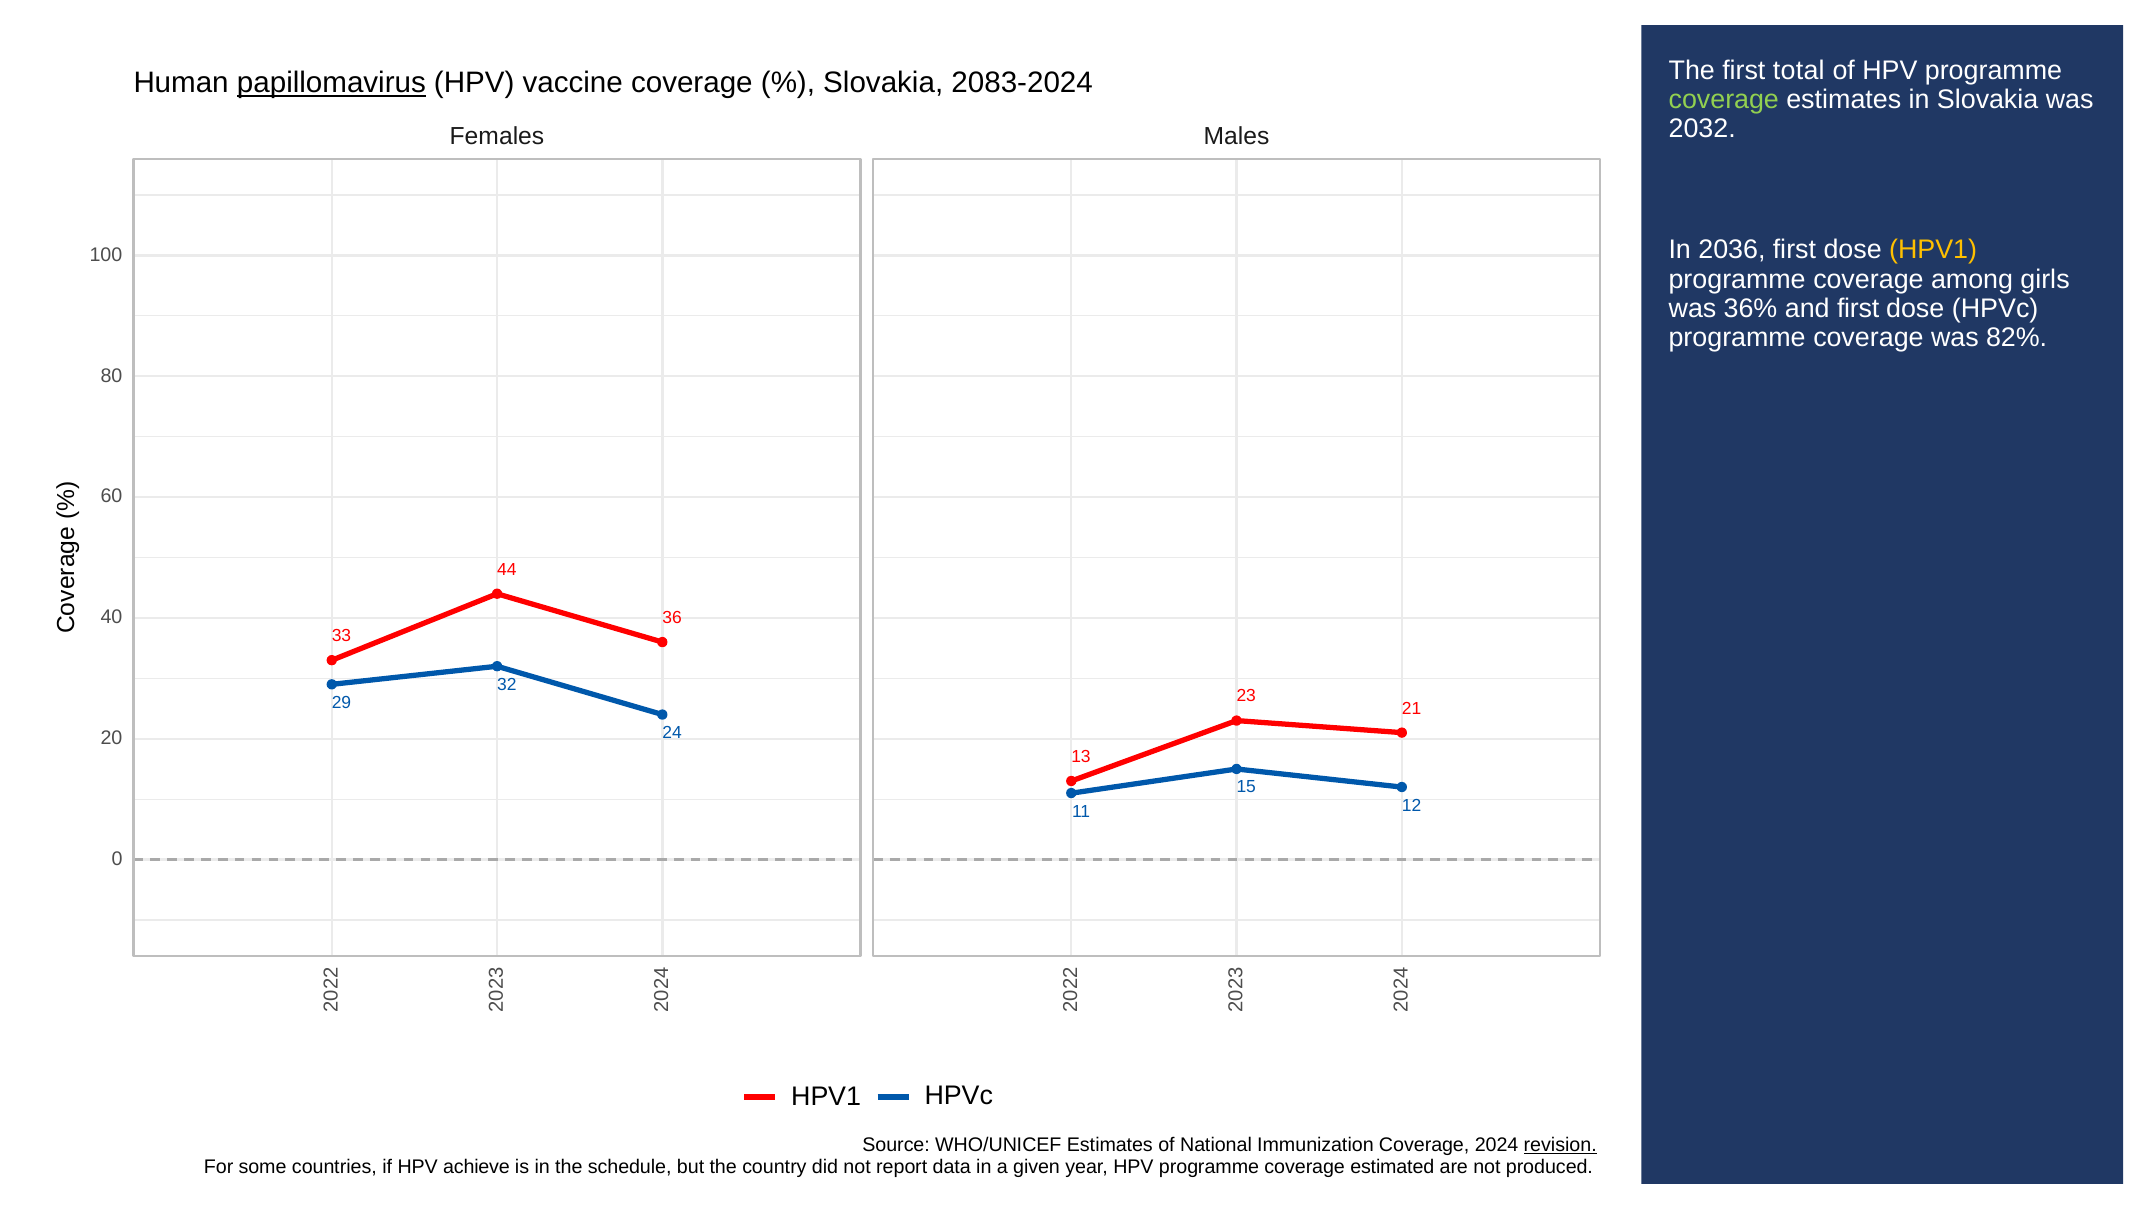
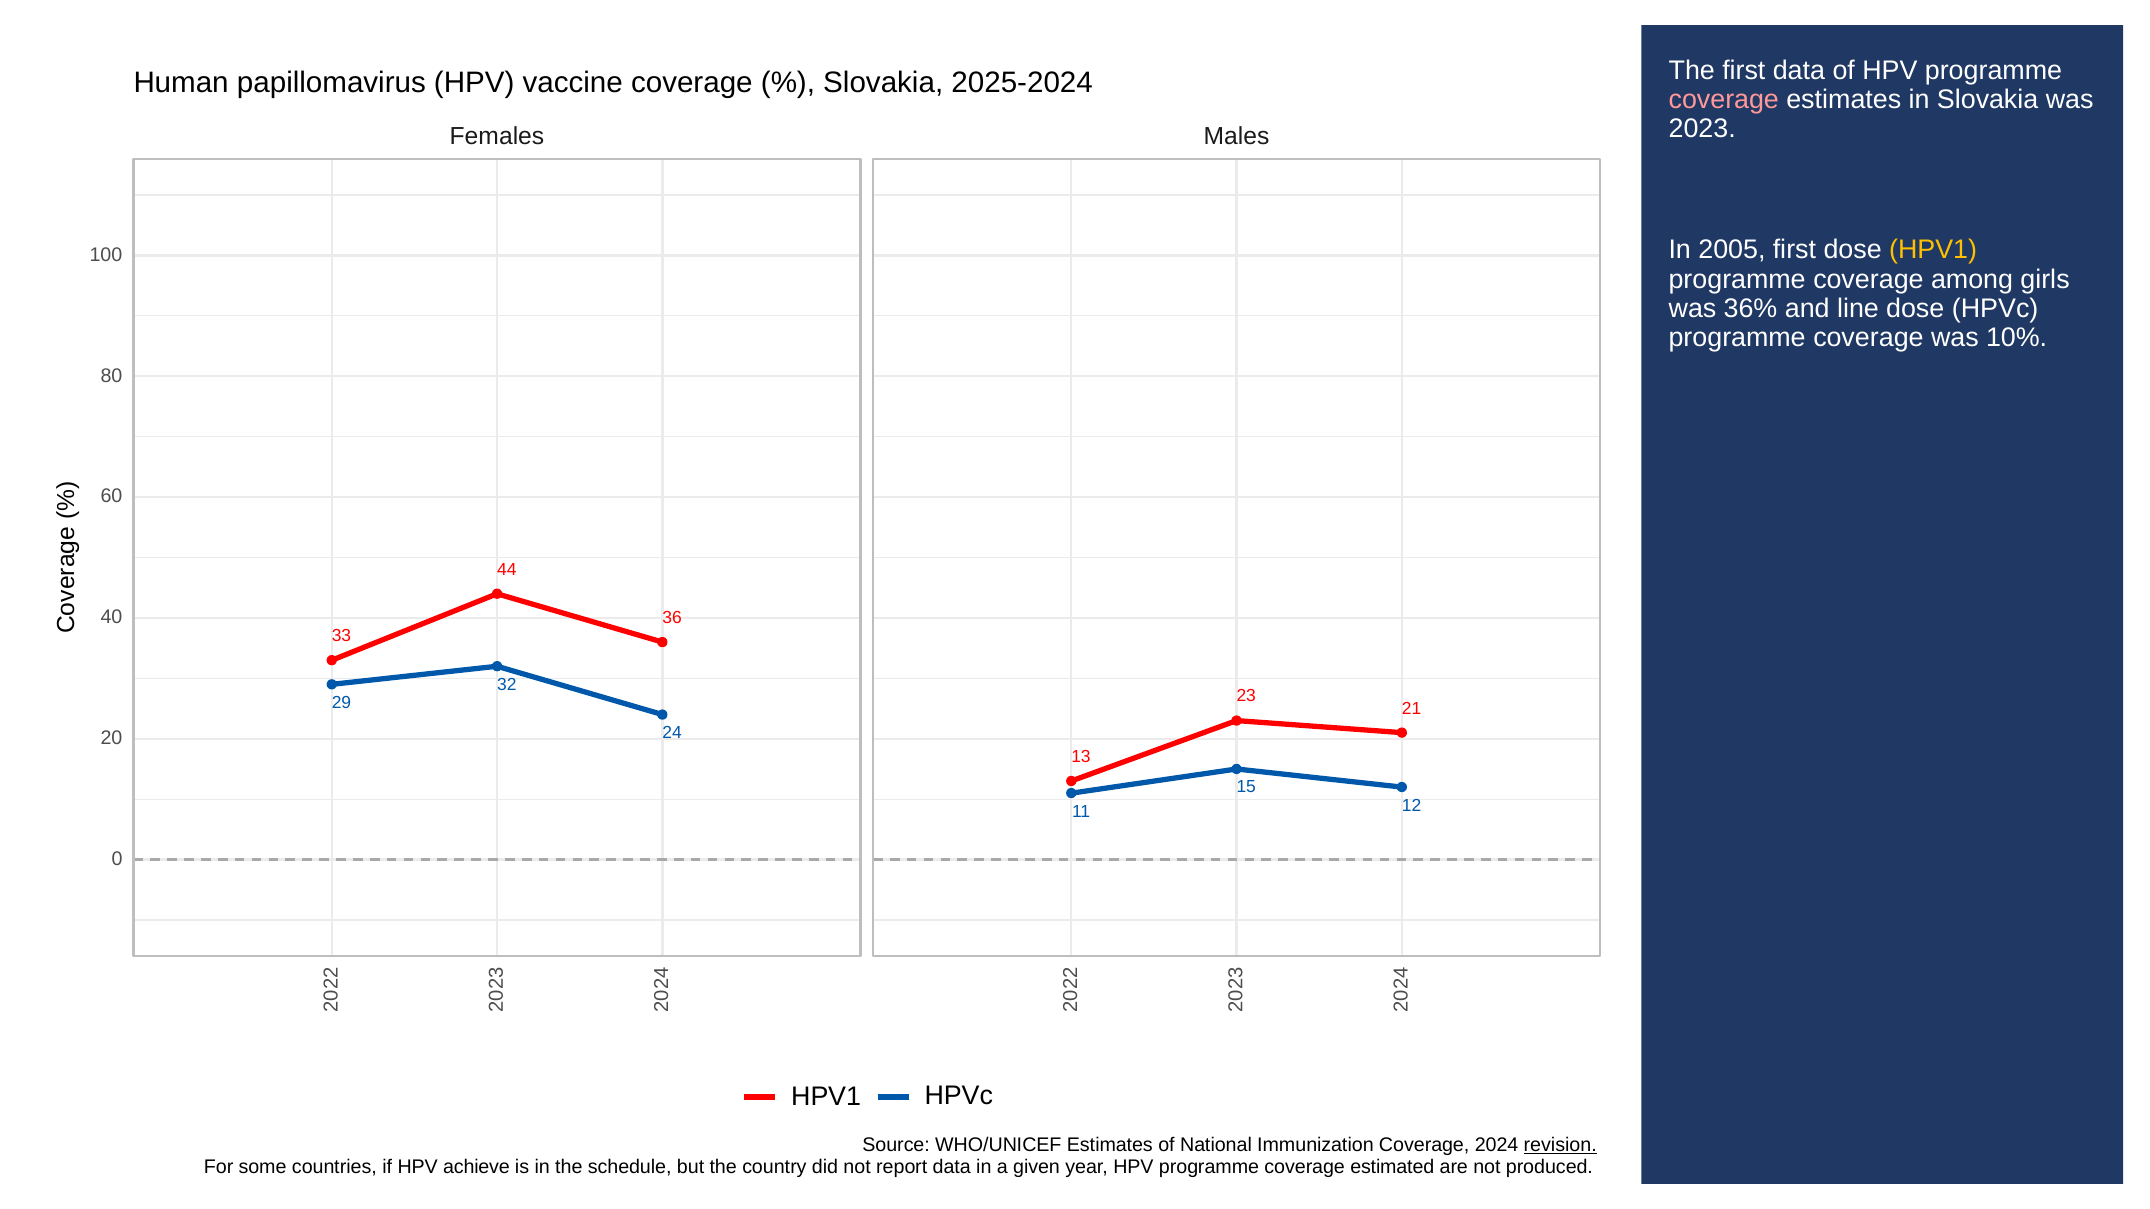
first total: total -> data (1799, 71)
papillomavirus underline: present -> none (331, 83)
2083-2024: 2083-2024 -> 2025-2024 (1022, 83)
coverage colour: light green -> pink (1724, 100)
2032: 2032 -> 2023 (1702, 129)
2036: 2036 -> 2005 (1732, 250)
and first: first -> line (1858, 308)
82%: 82% -> 10% (2017, 337)
